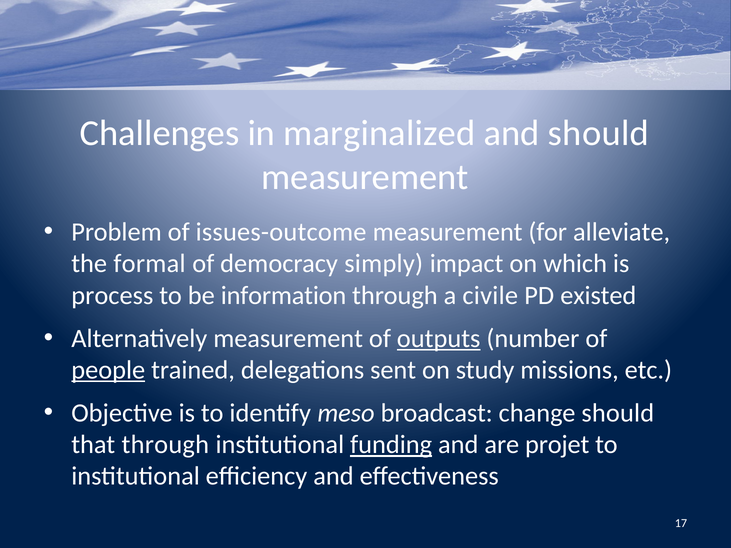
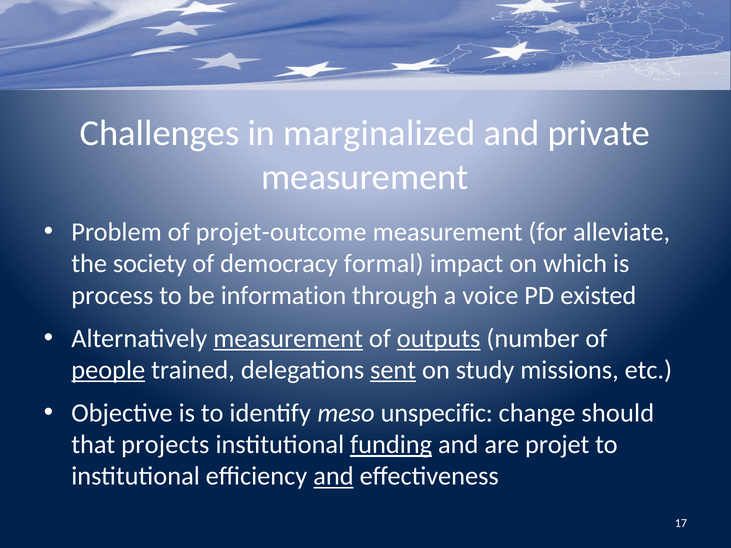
and should: should -> private (599, 133)
issues-outcome: issues-outcome -> projet-outcome (281, 232)
formal: formal -> society (150, 264)
simply: simply -> formal (384, 264)
civile: civile -> voice (490, 295)
measurement underline: none -> present (288, 338)
sent underline: none -> present (393, 370)
broadcast: broadcast -> unspecific (437, 413)
that through: through -> projects (165, 445)
and underline: none -> present (333, 476)
